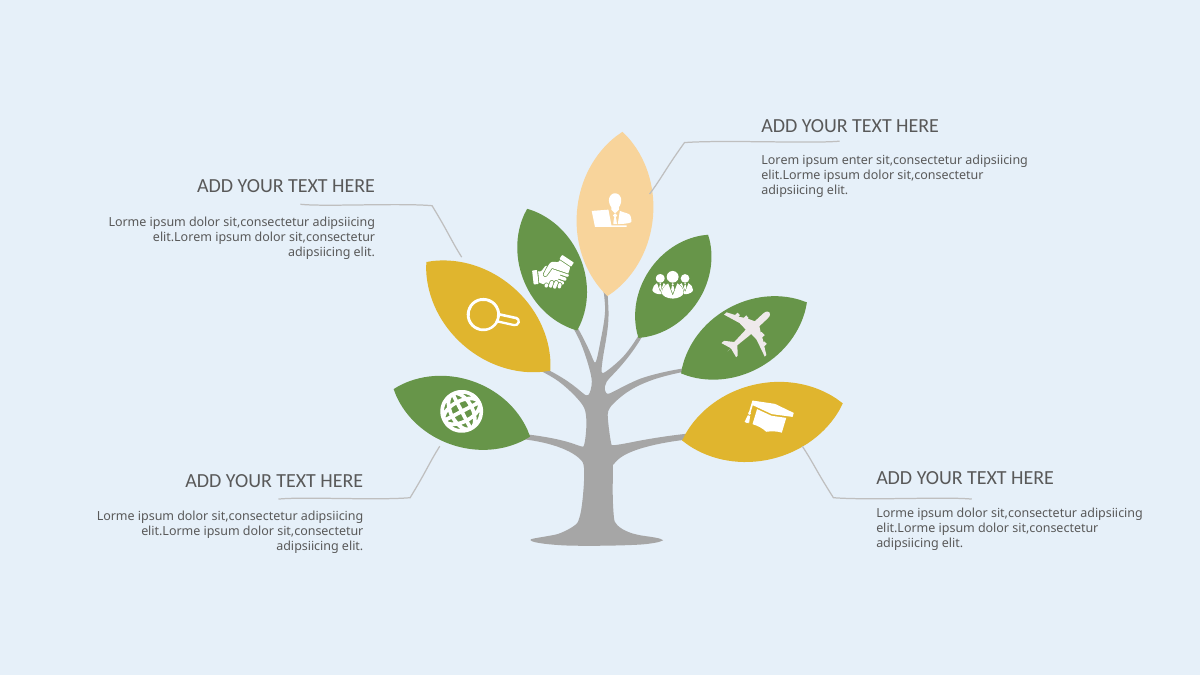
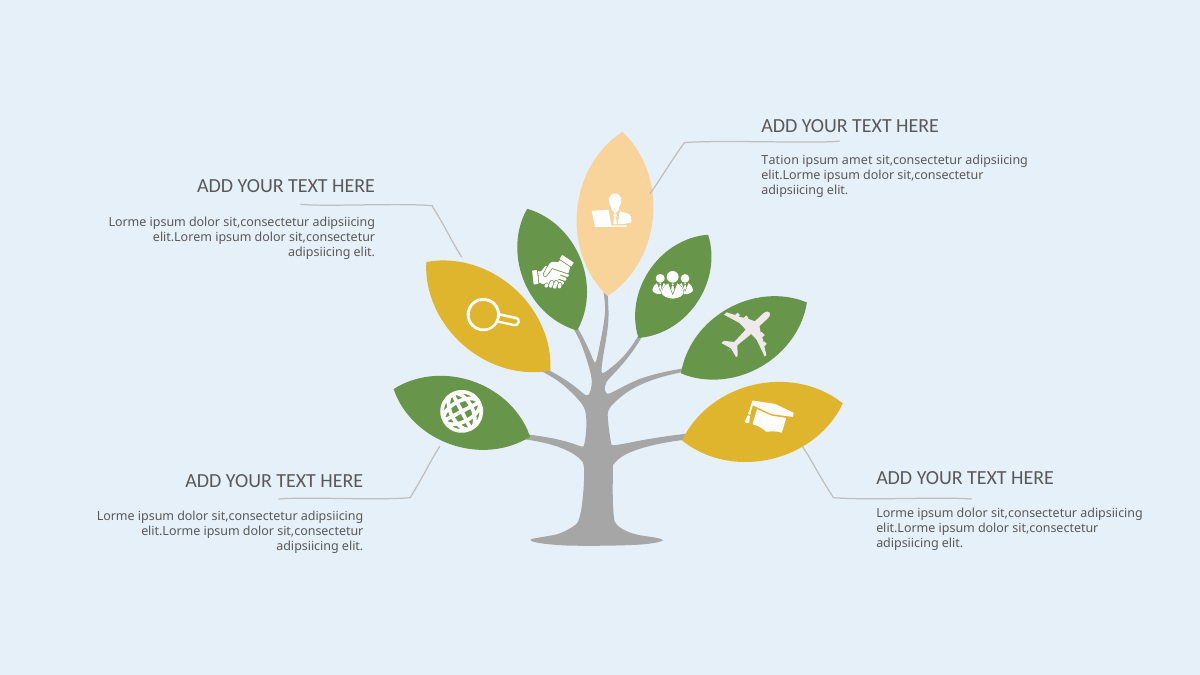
Lorem: Lorem -> Tation (780, 160)
enter: enter -> amet (857, 160)
